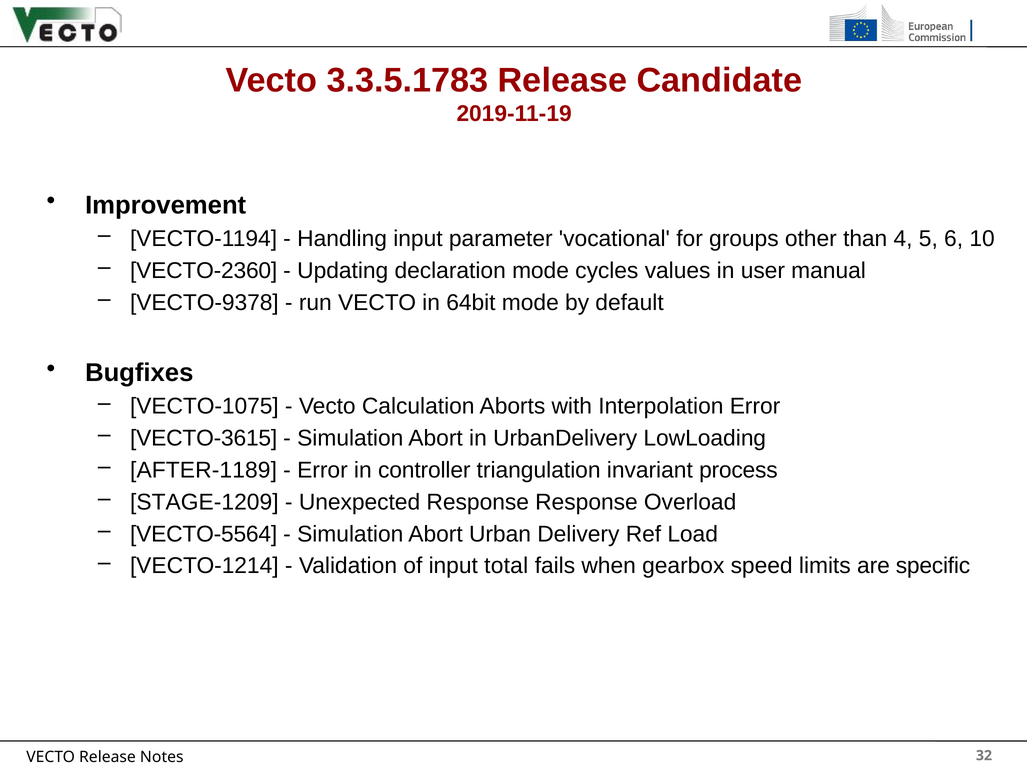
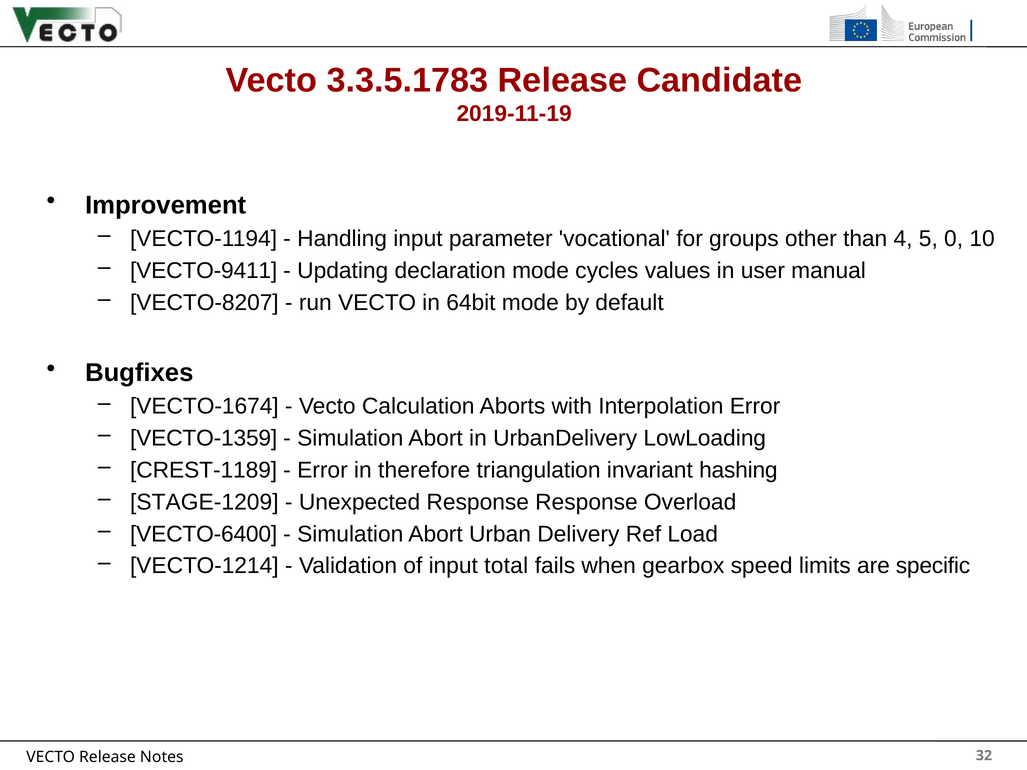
6: 6 -> 0 (954, 239)
VECTO-2360: VECTO-2360 -> VECTO-9411 (204, 271)
VECTO-9378: VECTO-9378 -> VECTO-8207 (204, 303)
VECTO-1075: VECTO-1075 -> VECTO-1674 (204, 406)
VECTO-3615: VECTO-3615 -> VECTO-1359 (204, 438)
AFTER-1189: AFTER-1189 -> CREST-1189 (204, 470)
controller: controller -> therefore (424, 470)
process: process -> hashing (738, 470)
VECTO-5564: VECTO-5564 -> VECTO-6400 (204, 534)
